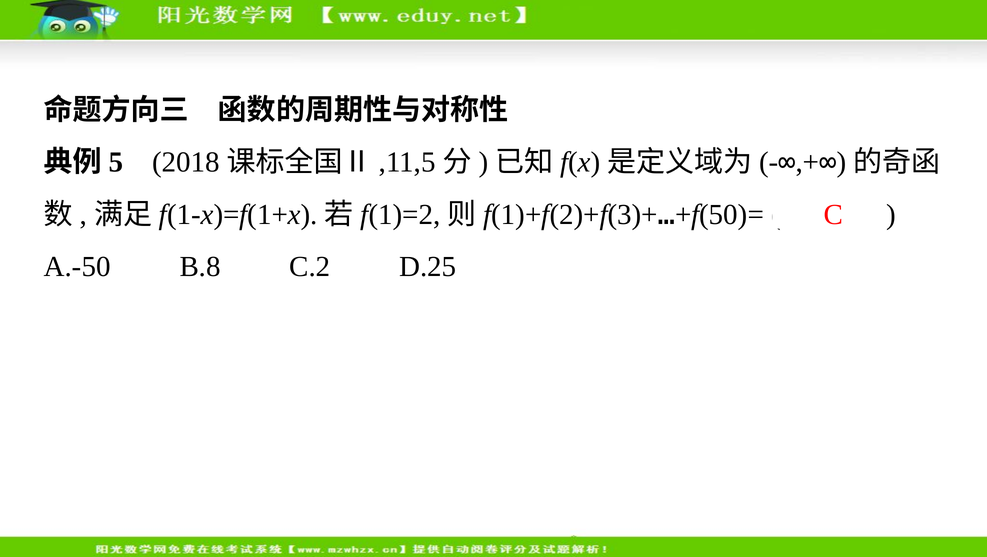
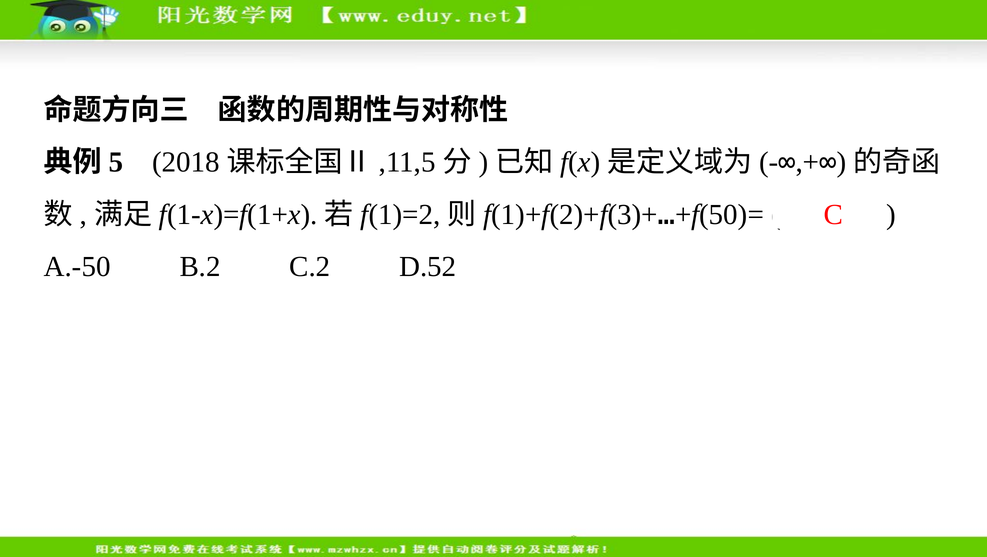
B.8: B.8 -> B.2 (200, 267)
D.25: D.25 -> D.52 (428, 267)
